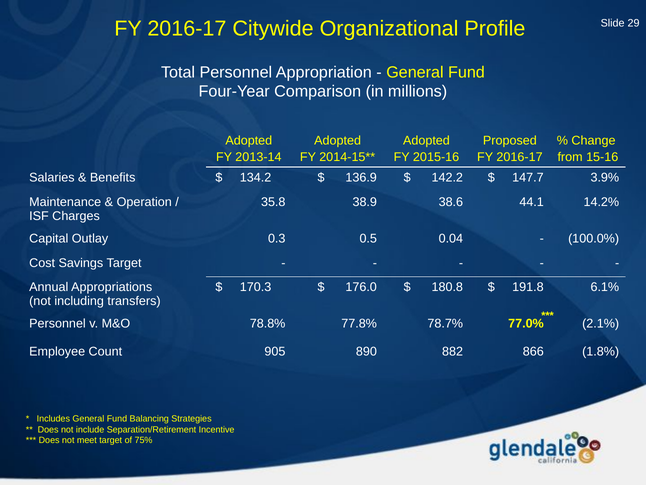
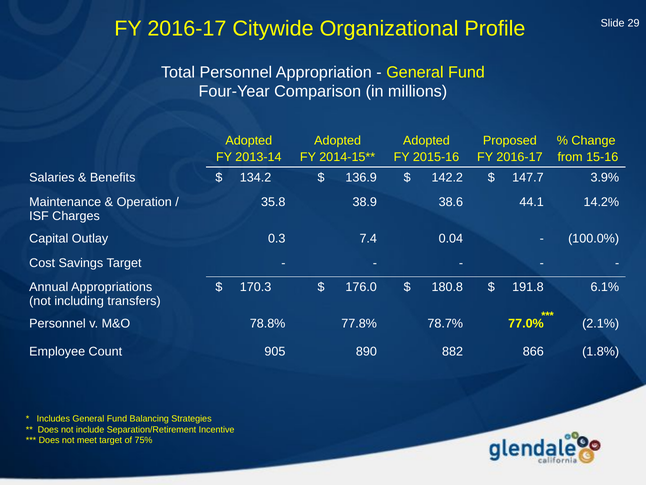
0.5: 0.5 -> 7.4 (368, 238)
